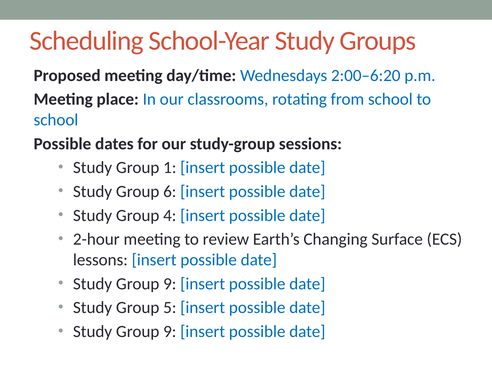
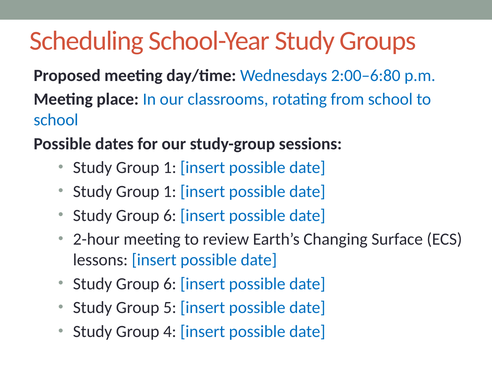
2:00–6:20: 2:00–6:20 -> 2:00–6:80 (366, 75)
6: 6 -> 1 (170, 192)
4: 4 -> 6 (170, 215)
9: 9 -> 6 (170, 284)
9: 9 -> 4 (170, 332)
